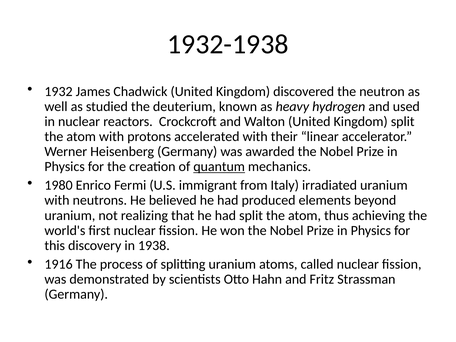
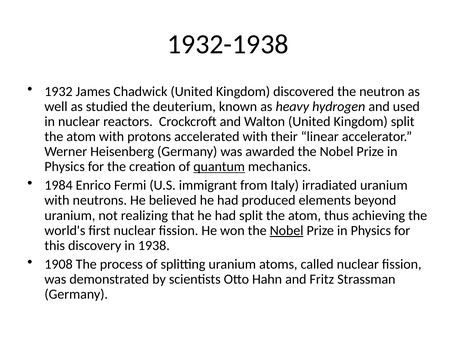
1980: 1980 -> 1984 (59, 185)
Nobel underline: none -> present (287, 230)
1916: 1916 -> 1908 (59, 264)
